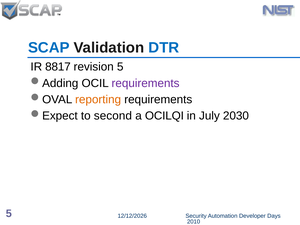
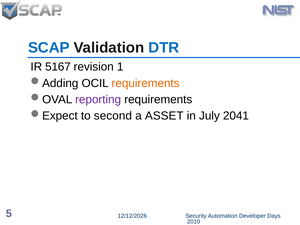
8817: 8817 -> 5167 (58, 67)
revision 5: 5 -> 1 (120, 67)
requirements colour: purple -> orange (146, 83)
reporting colour: orange -> purple (98, 100)
OCILQI: OCILQI -> ASSET (164, 116)
2030: 2030 -> 2041 (236, 116)
